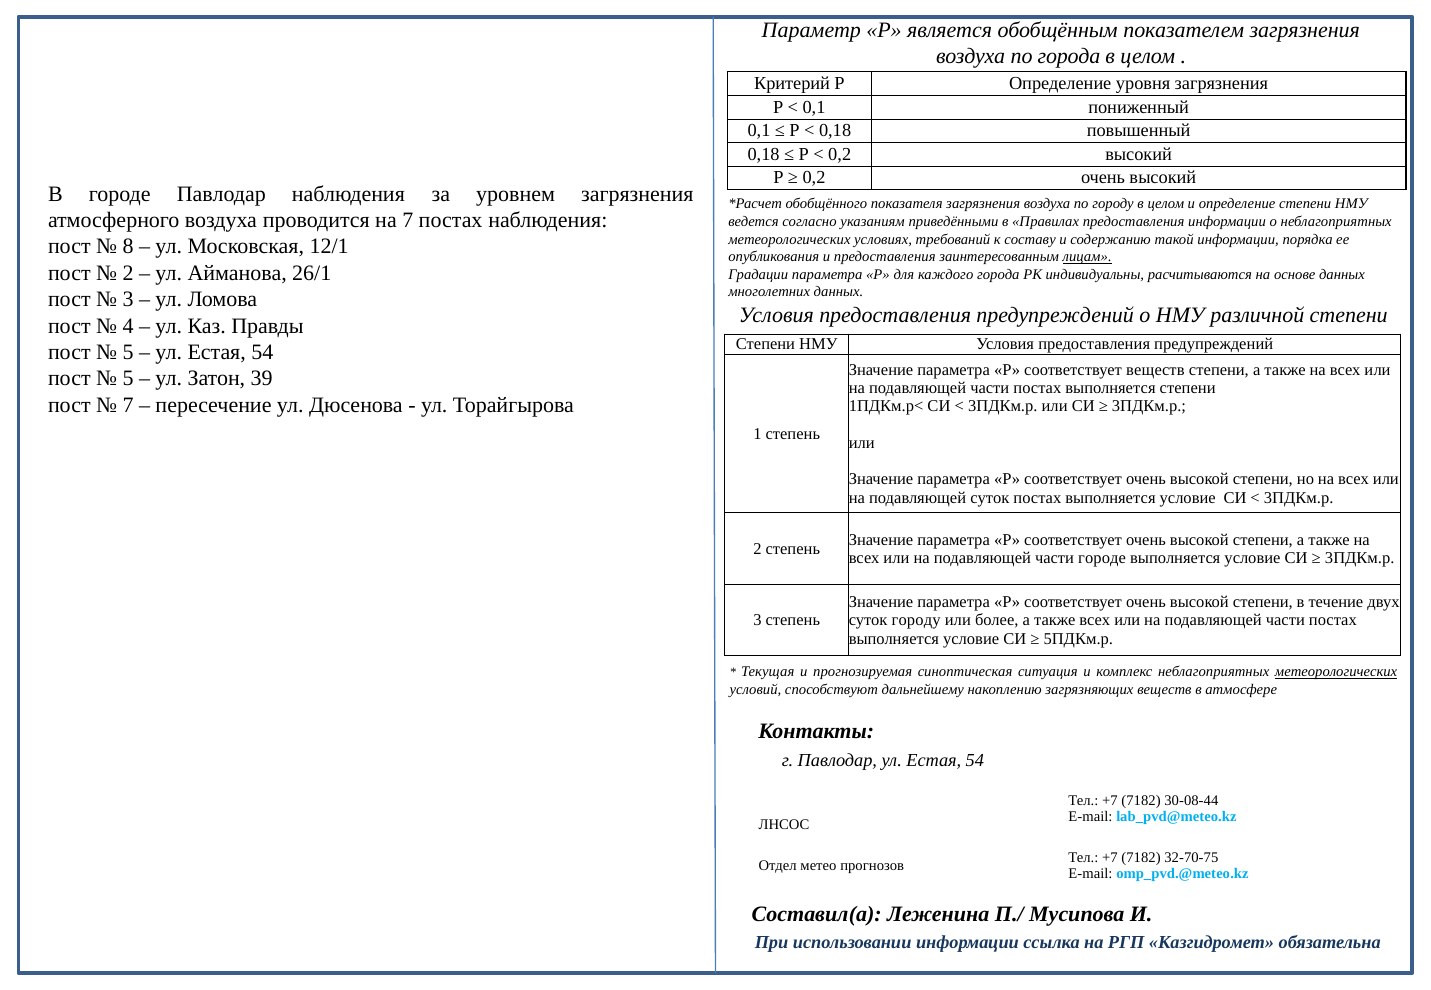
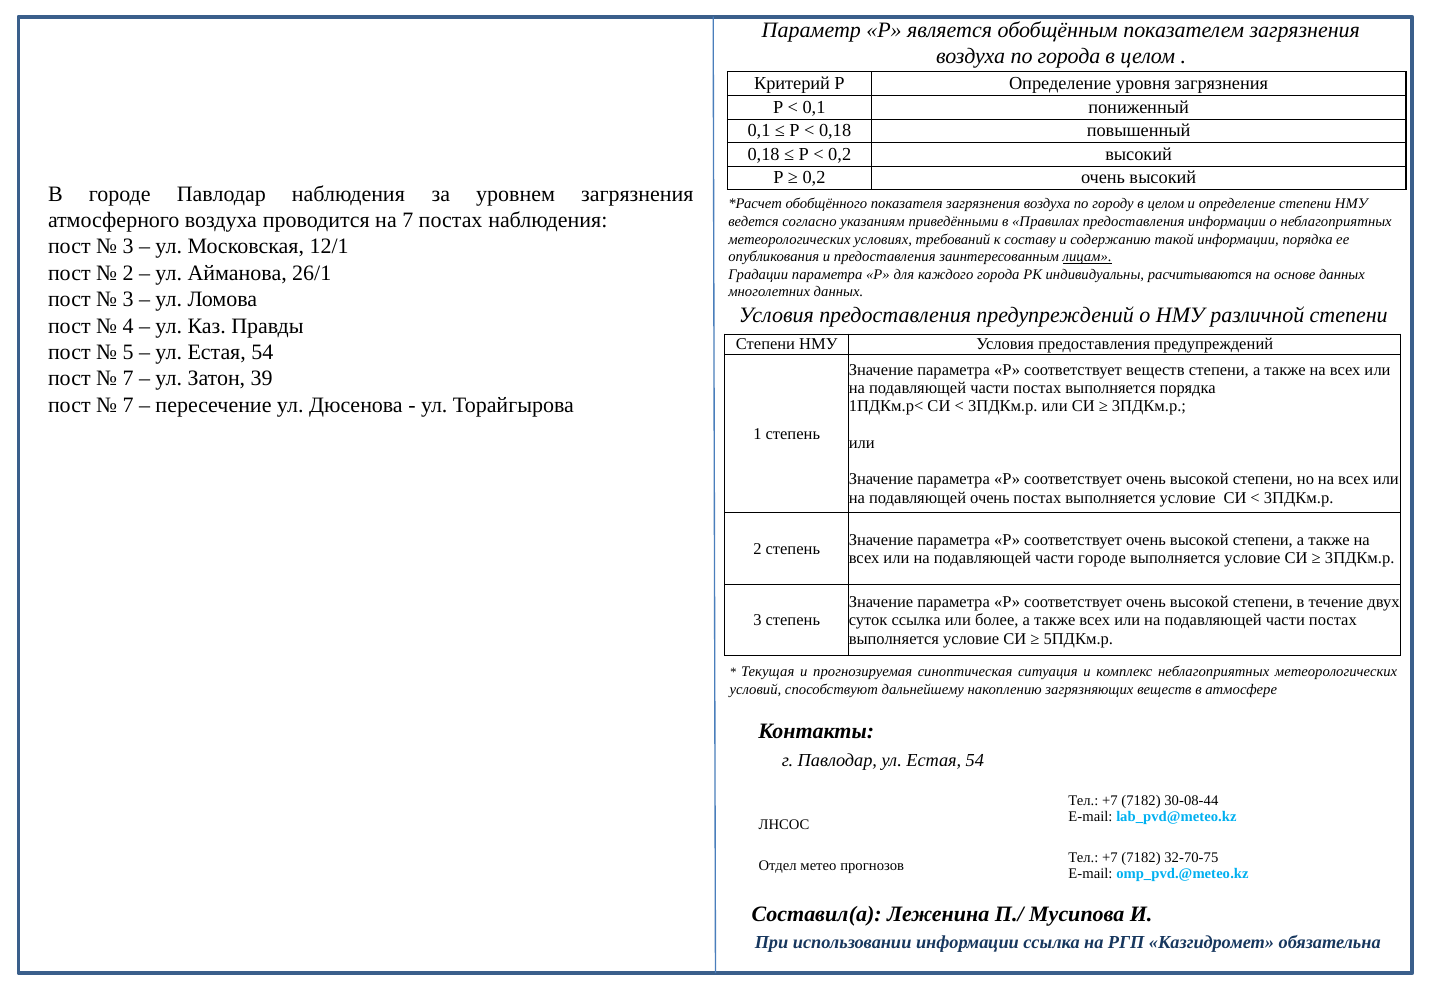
8: 8 -> 3 (128, 247)
5: 5 -> 7 (128, 379)
выполняется степени: степени -> порядка (1188, 388)
подавляющей суток: суток -> очень (990, 498)
суток городу: городу -> ссылка (916, 621)
метеорологических underline: present -> none (1336, 672)
